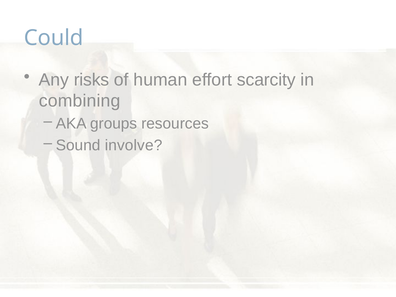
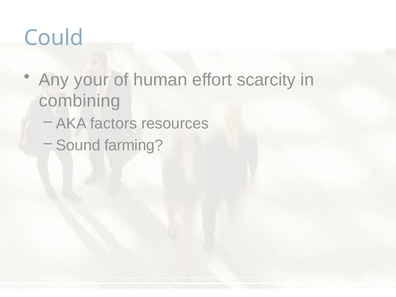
risks: risks -> your (91, 80)
groups: groups -> factors (114, 124)
involve: involve -> farming (134, 145)
